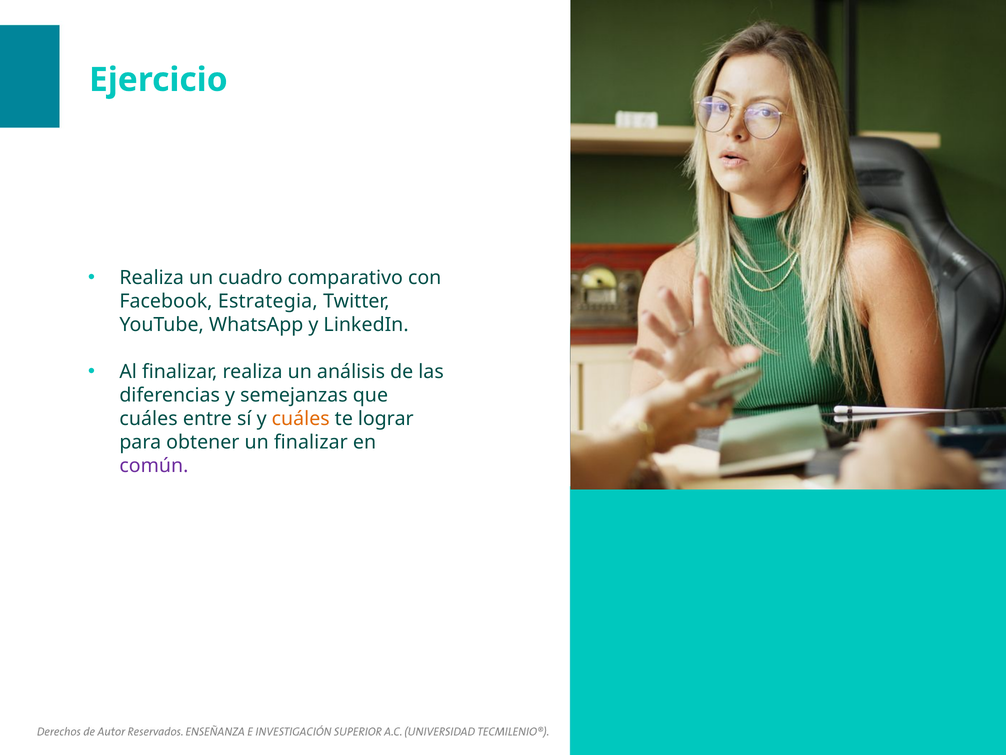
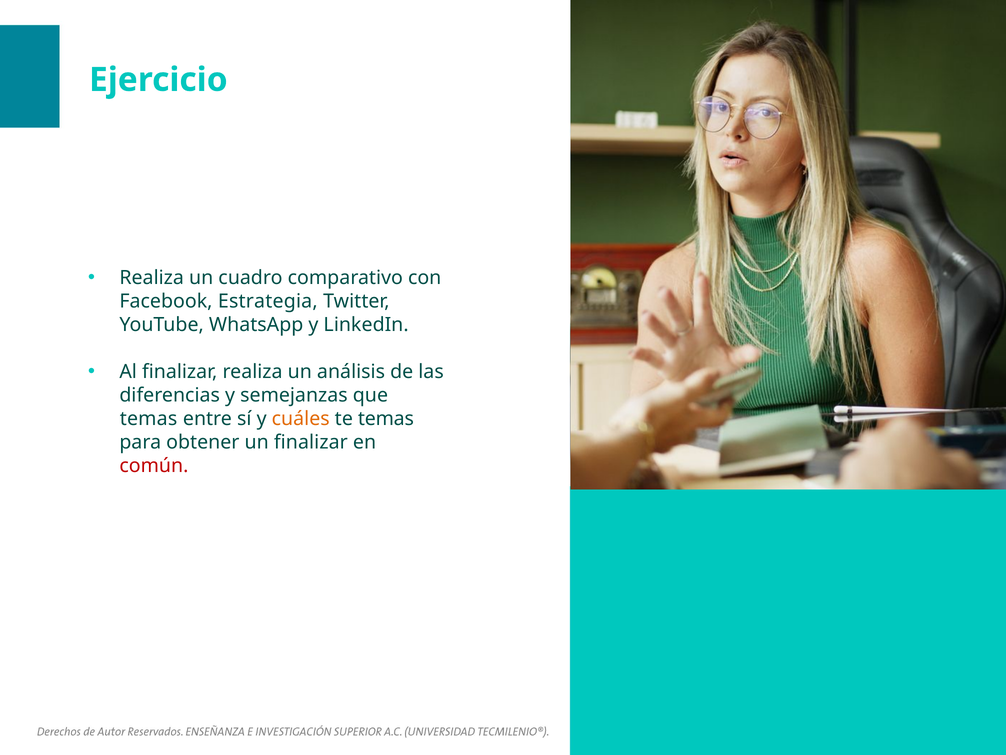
cuáles: cuáles -> temas (149, 419)
te lograr: lograr -> temas (386, 419)
común colour: purple -> red (154, 465)
